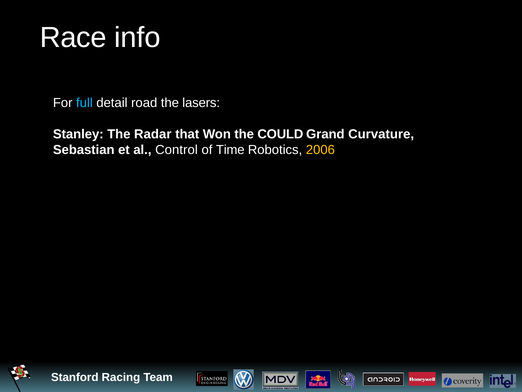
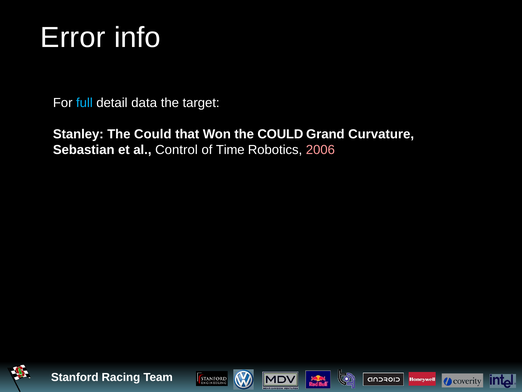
Race: Race -> Error (73, 38)
road: road -> data (144, 103)
lasers: lasers -> target (201, 103)
Stanley The Radar: Radar -> Could (153, 134)
2006 colour: yellow -> pink (320, 150)
